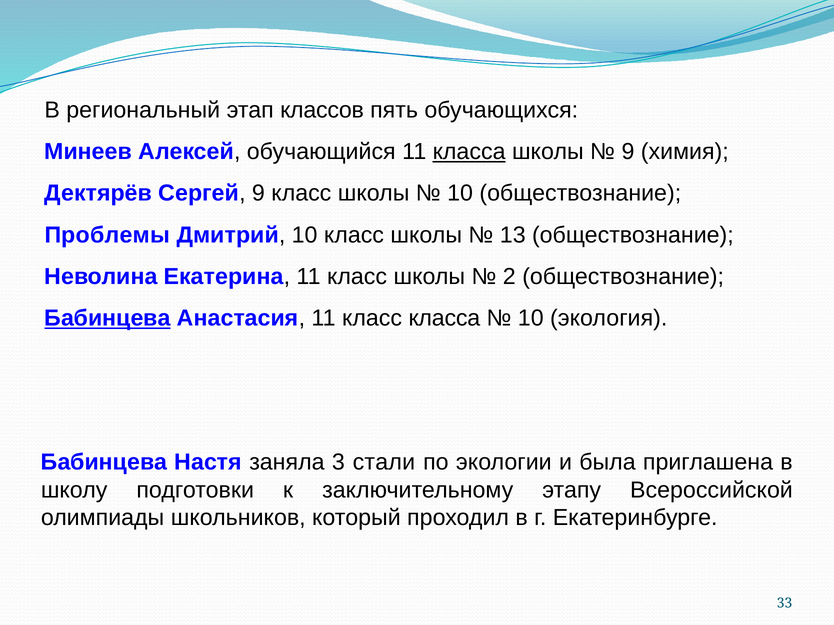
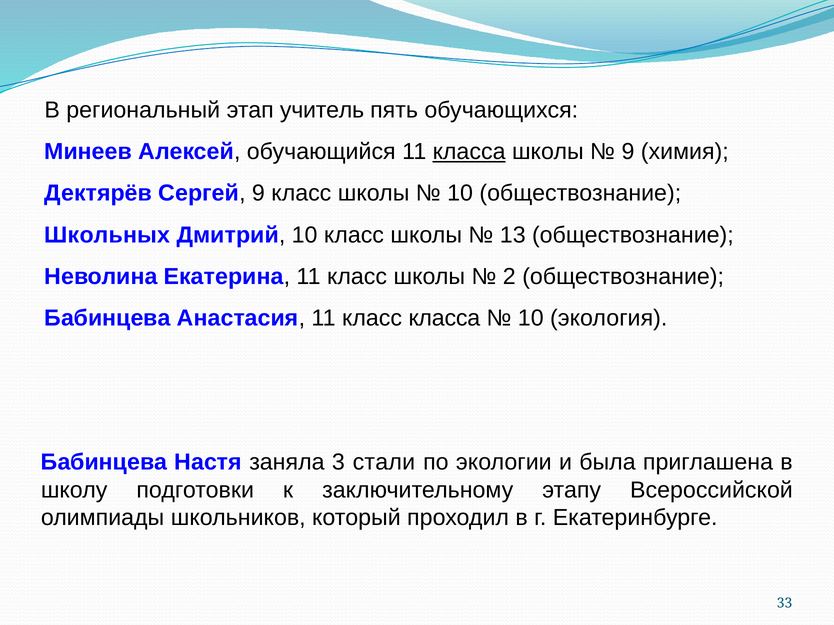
классов: классов -> учитель (322, 110)
Проблемы: Проблемы -> Школьных (107, 235)
Бабинцева underline: present -> none (107, 319)
